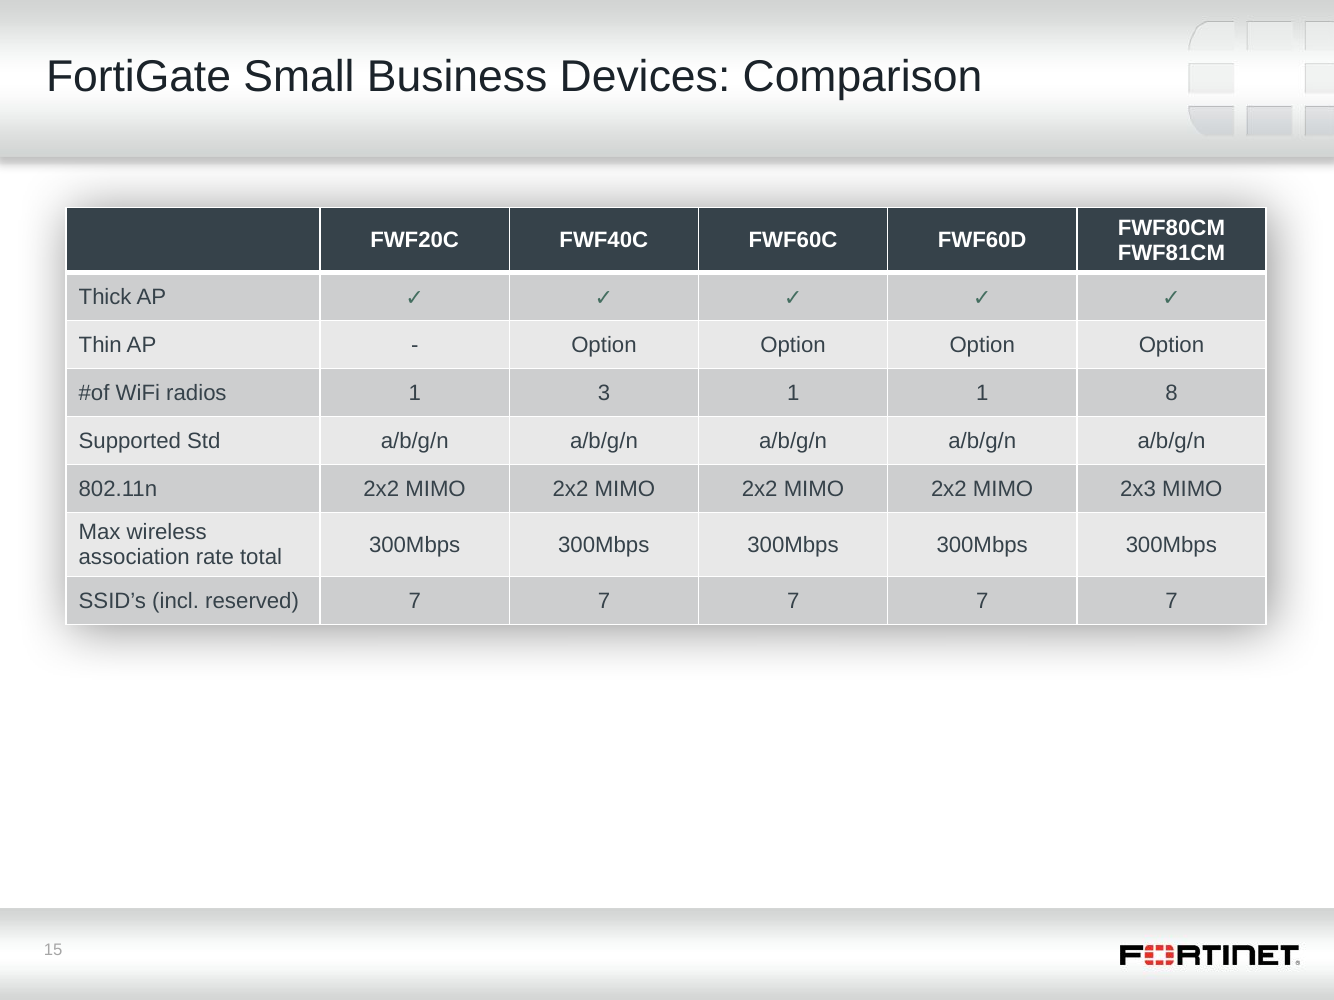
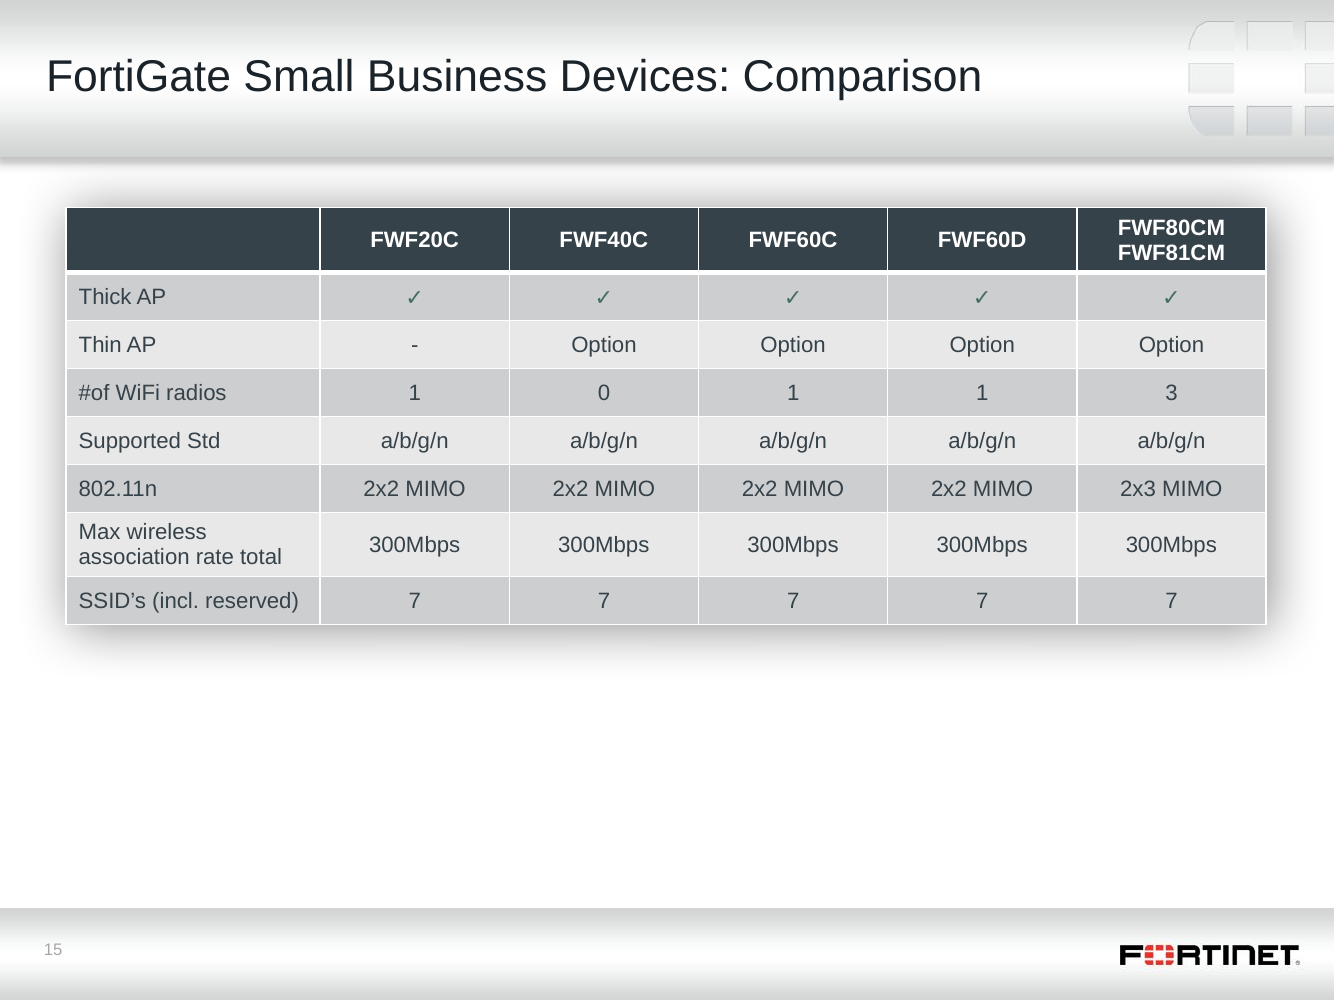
3: 3 -> 0 (604, 393)
8: 8 -> 3 (1172, 393)
